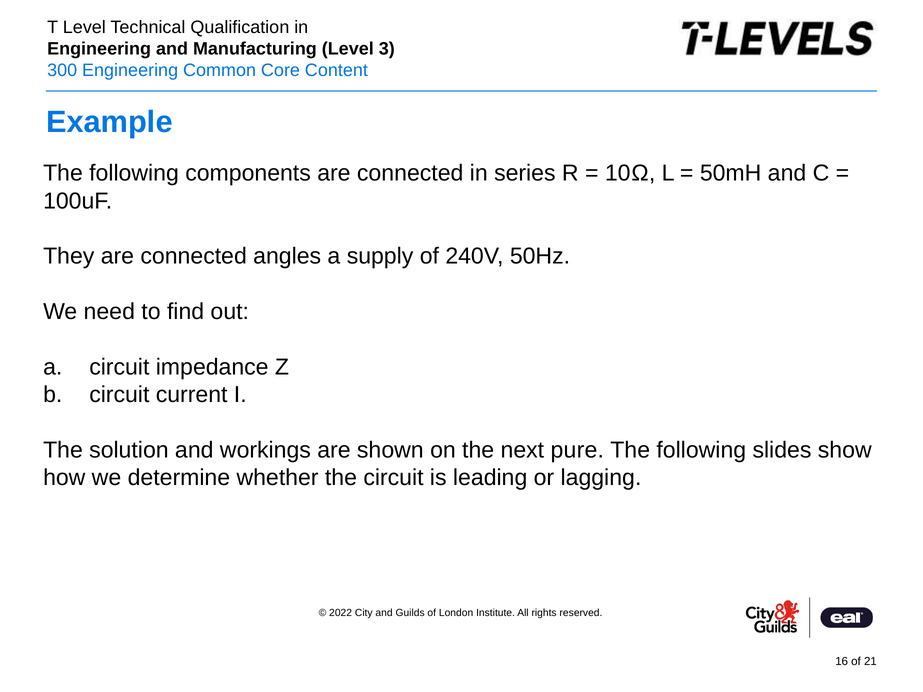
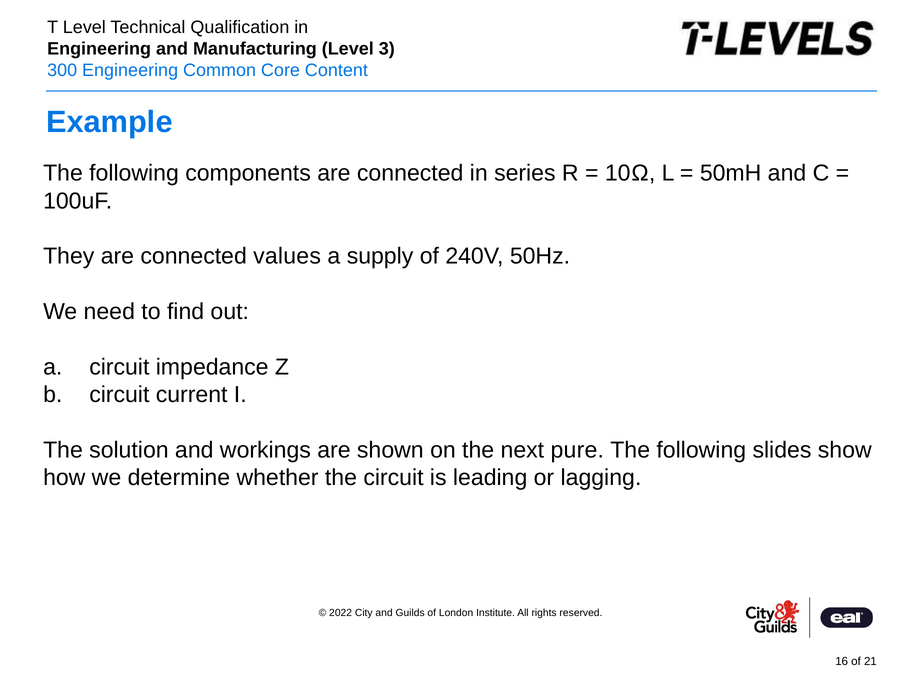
angles: angles -> values (287, 256)
